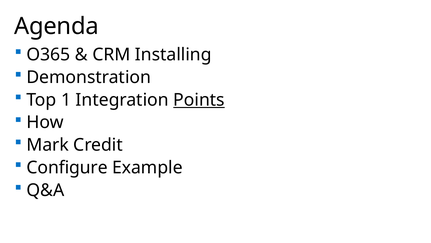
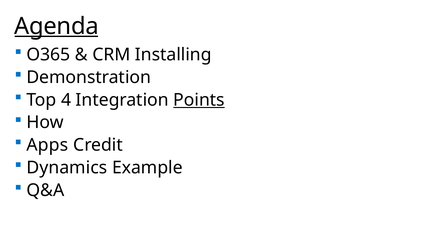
Agenda underline: none -> present (56, 26)
1: 1 -> 4 (66, 100)
Mark: Mark -> Apps (47, 145)
Configure: Configure -> Dynamics (67, 167)
